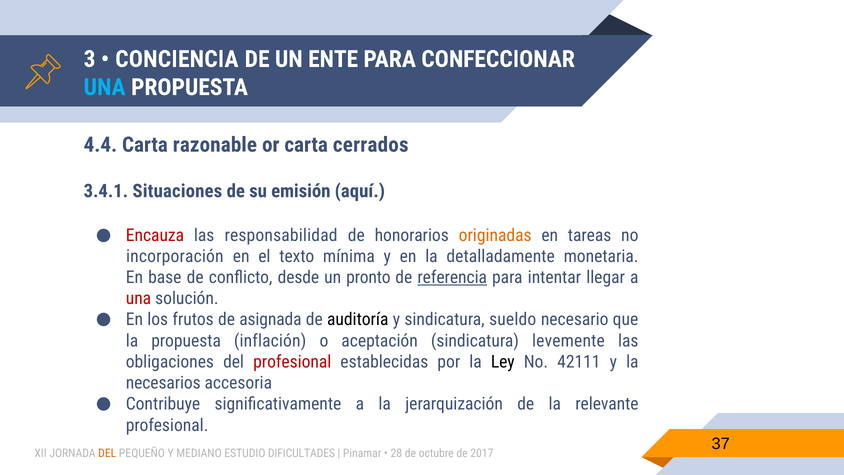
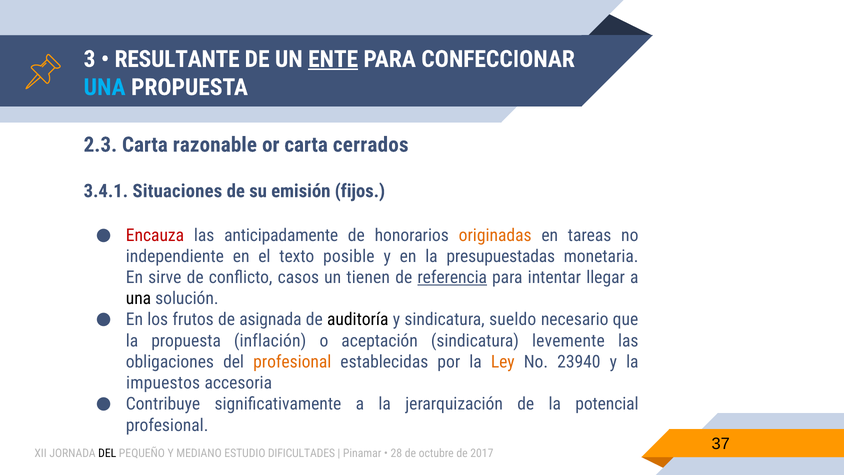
CONCIENCIA: CONCIENCIA -> RESULTANTE (177, 59)
ENTE underline: none -> present (333, 59)
4.4: 4.4 -> 2.3 (100, 145)
aquí: aquí -> fijos (360, 191)
responsabilidad: responsabilidad -> anticipadamente (281, 235)
incorporación: incorporación -> independiente (175, 256)
mínima: mínima -> posible (349, 256)
detalladamente: detalladamente -> presupuestadas (501, 256)
base: base -> sirve (165, 277)
desde: desde -> casos (298, 277)
pronto: pronto -> tienen (368, 277)
una colour: red -> black (138, 298)
profesional colour: red -> orange (292, 362)
Ley colour: black -> orange (503, 362)
42111: 42111 -> 23940 (579, 362)
necesarios: necesarios -> impuestos (163, 383)
relevante: relevante -> potencial (607, 404)
DEL colour: orange -> black (107, 453)
